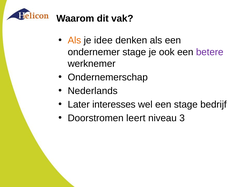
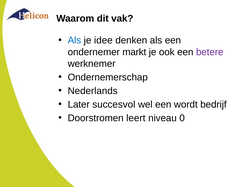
Als colour: orange -> blue (74, 40)
ondernemer stage: stage -> markt (134, 52)
interesses: interesses -> succesvol (114, 104)
een stage: stage -> wordt (186, 104)
3: 3 -> 0 (182, 118)
